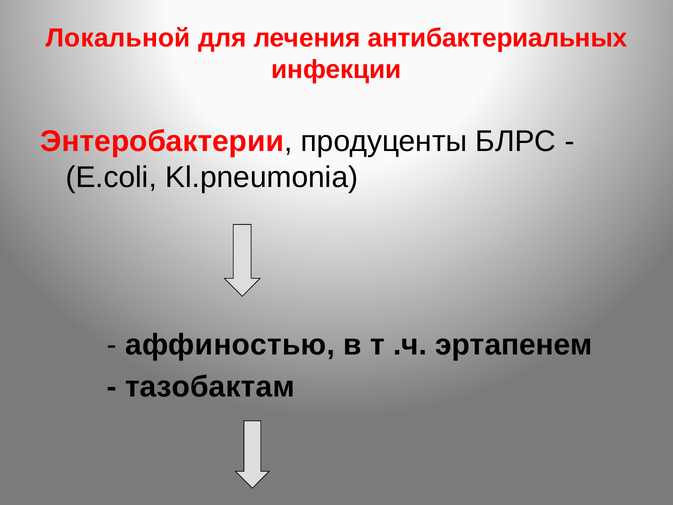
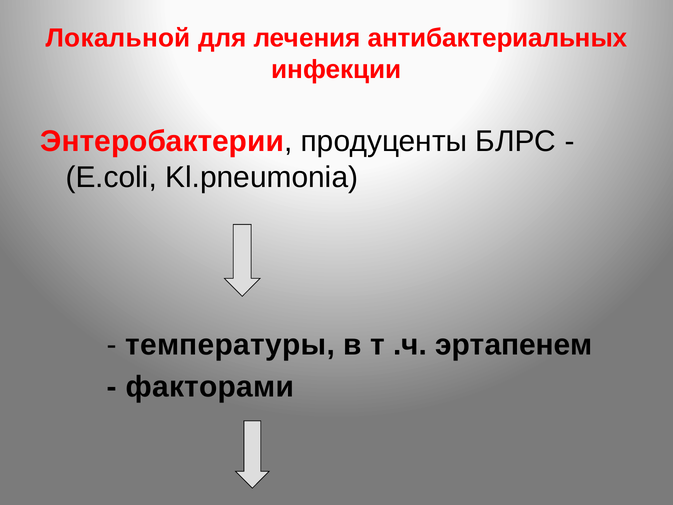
аффиностью: аффиностью -> температуры (230, 345)
тазобактам: тазобактам -> факторами (210, 387)
